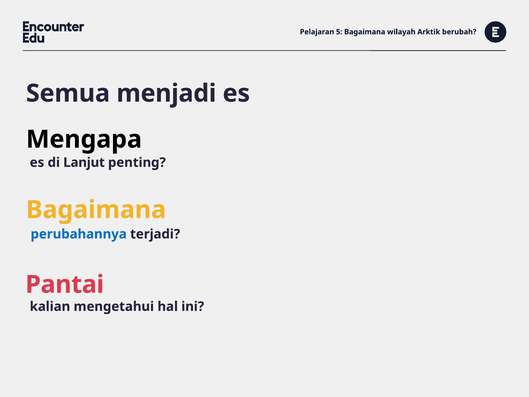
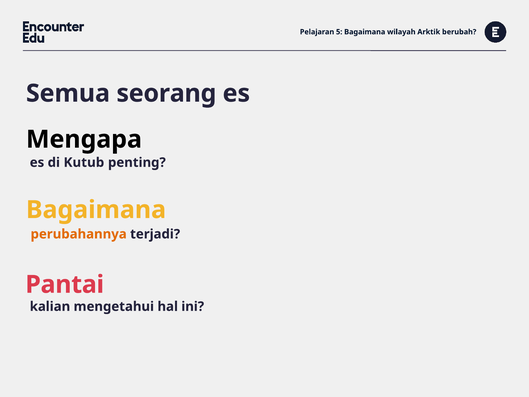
menjadi: menjadi -> seorang (166, 93)
Lanjut: Lanjut -> Kutub (84, 162)
perubahannya colour: blue -> orange (79, 234)
